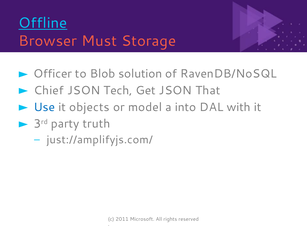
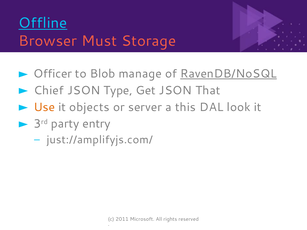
solution: solution -> manage (140, 74)
RavenDB/NoSQL underline: none -> present (229, 74)
Tech: Tech -> Type (118, 91)
Use colour: blue -> orange (44, 107)
model: model -> server (145, 107)
into: into -> this (185, 107)
with: with -> look (239, 107)
truth: truth -> entry (97, 124)
